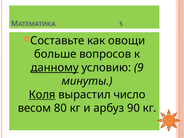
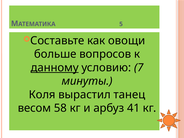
9: 9 -> 7 (139, 68)
Коля underline: present -> none (42, 95)
число: число -> танец (129, 95)
80: 80 -> 58 (60, 108)
90: 90 -> 41 (133, 108)
